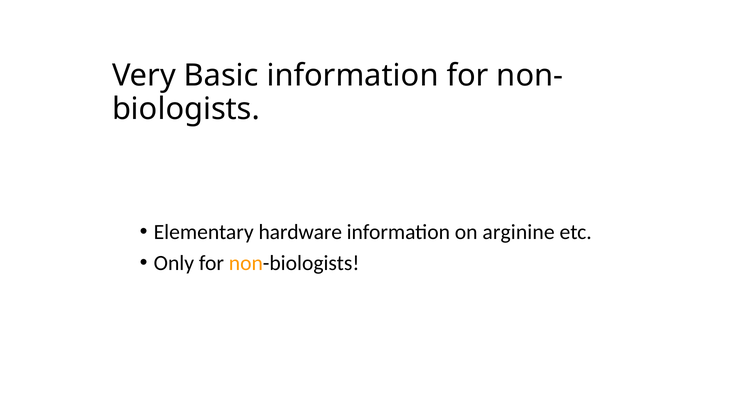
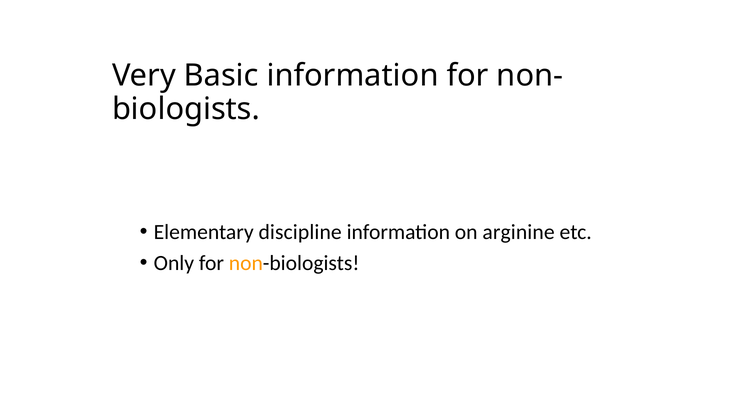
hardware: hardware -> discipline (300, 232)
